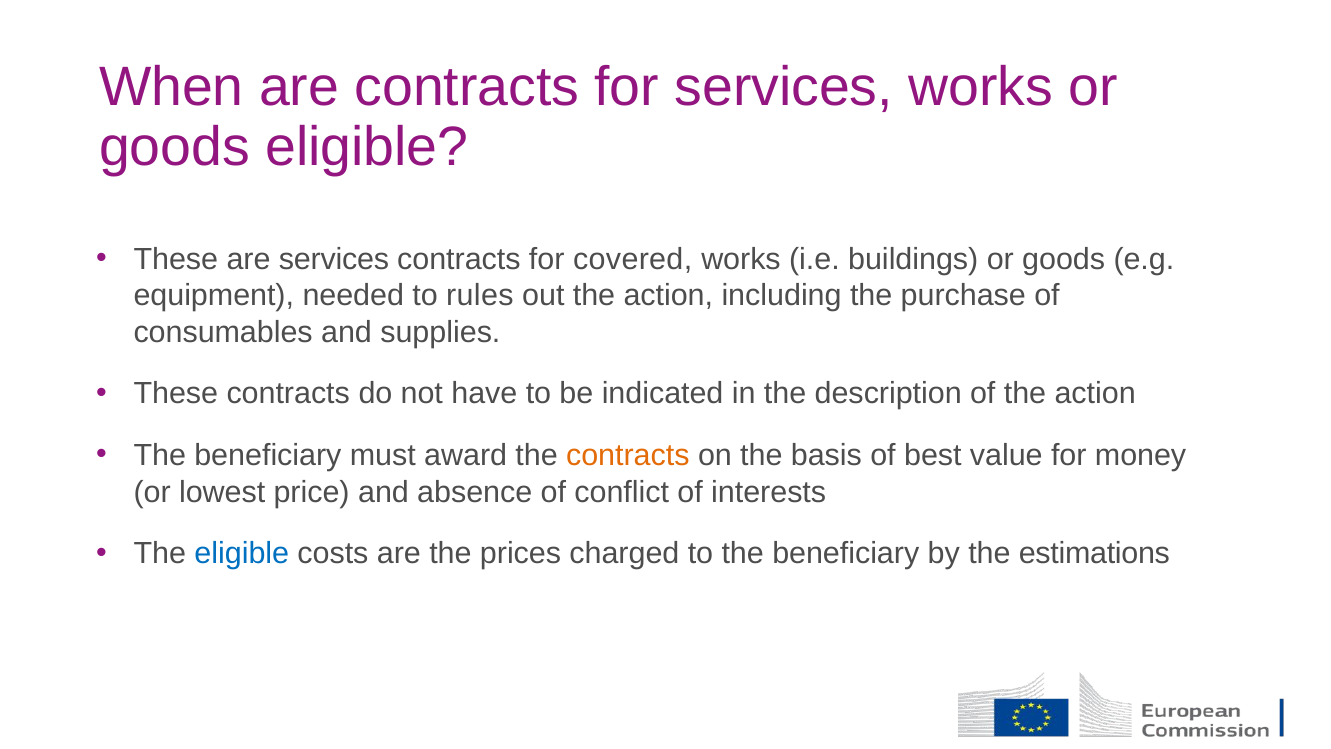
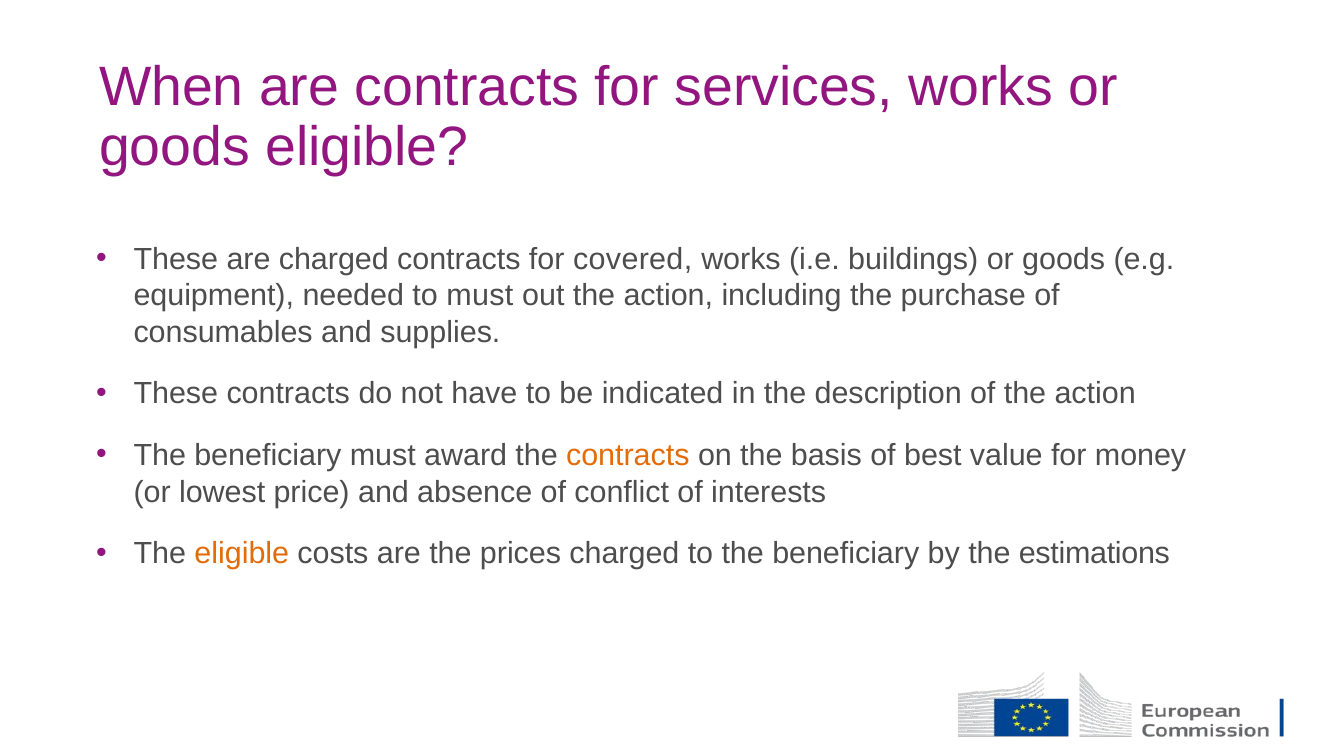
are services: services -> charged (334, 259)
to rules: rules -> must (480, 296)
eligible colour: blue -> orange (242, 553)
